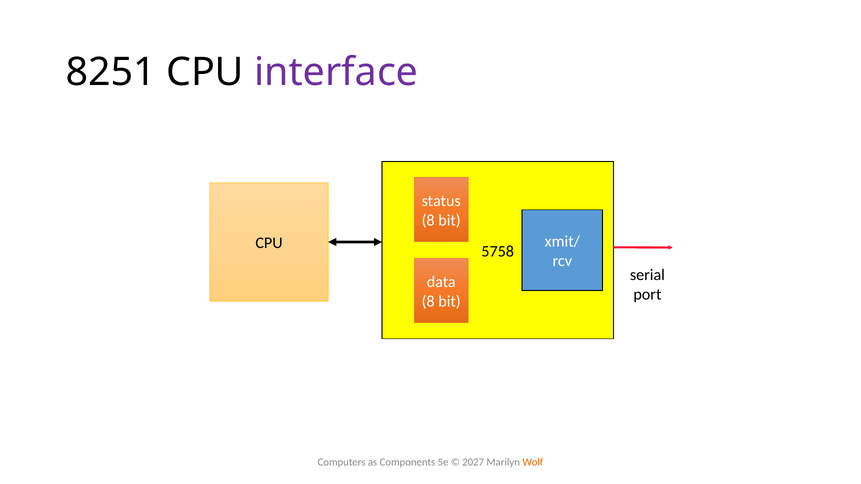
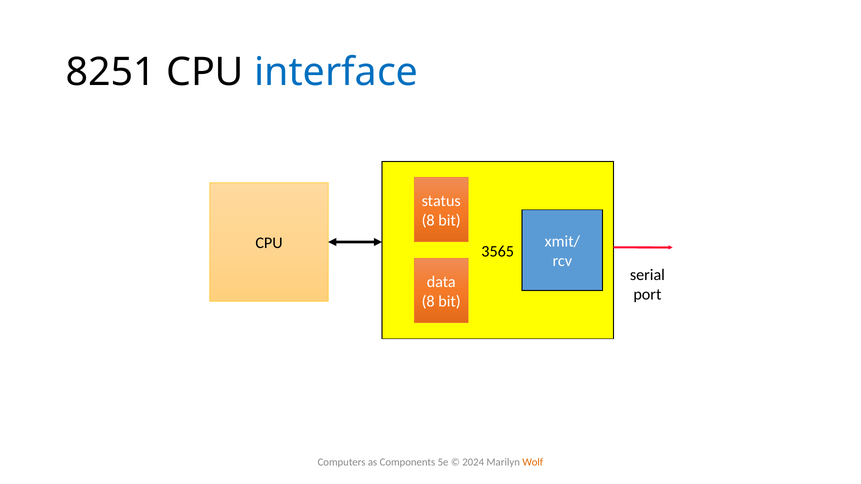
interface colour: purple -> blue (336, 72)
5758: 5758 -> 3565 (498, 251)
2027: 2027 -> 2024 (473, 462)
